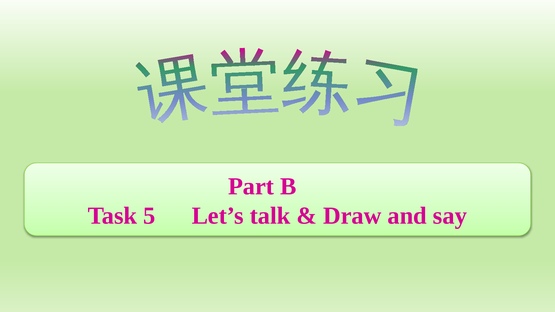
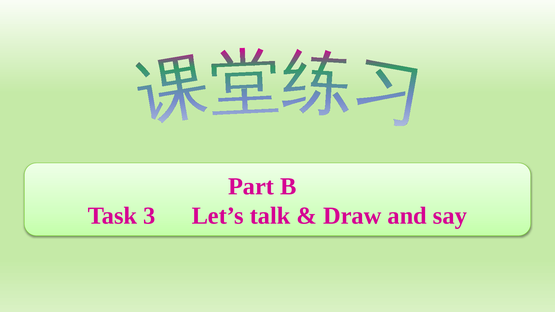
5: 5 -> 3 (149, 216)
